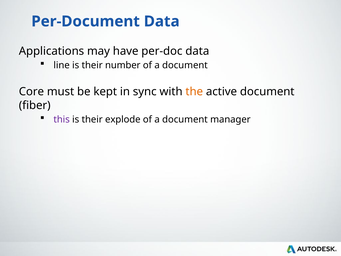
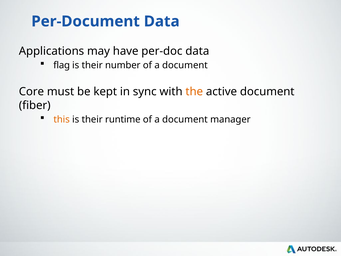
line: line -> flag (62, 65)
this colour: purple -> orange (62, 119)
explode: explode -> runtime (123, 119)
